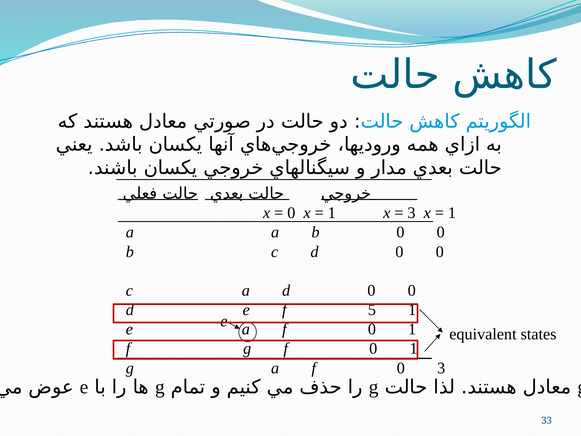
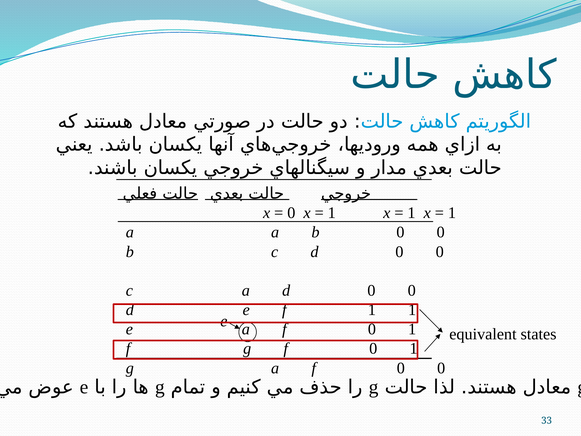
3: 3 -> 1 (412, 213)
f 5: 5 -> 1 (372, 310)
f 0 3: 3 -> 0 (441, 368)
